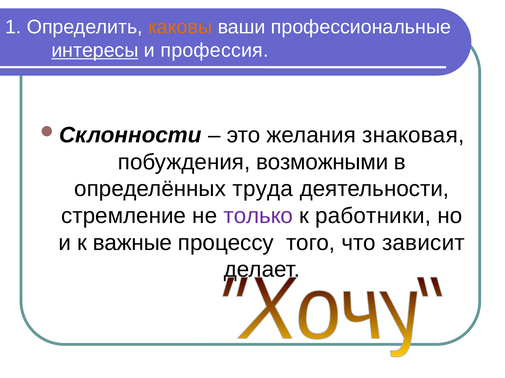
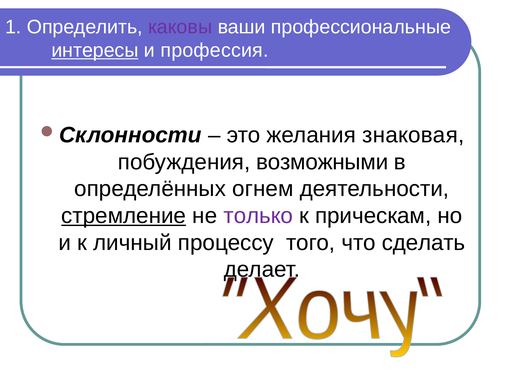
каковы colour: orange -> purple (180, 27)
труда: труда -> огнем (263, 189)
стремление underline: none -> present (124, 216)
работники: работники -> прическам (373, 216)
важные: важные -> личный (132, 243)
зависит: зависит -> сделать (424, 243)
